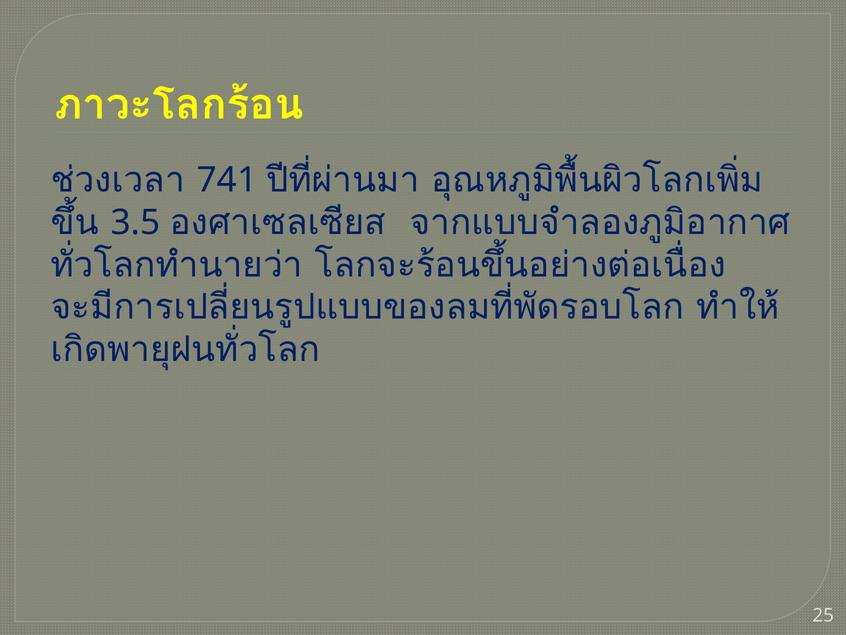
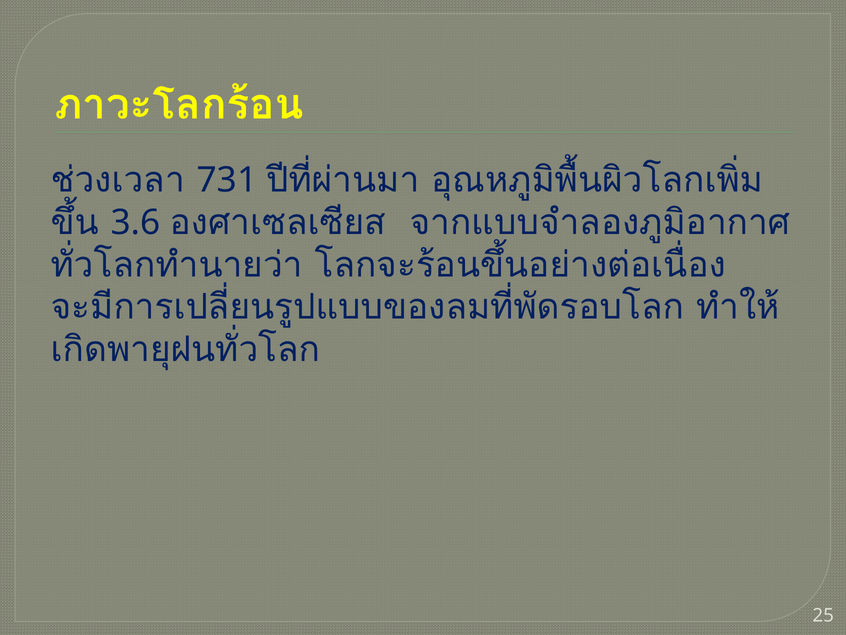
741: 741 -> 731 (227, 180)
3.5: 3.5 -> 3.6 (136, 222)
